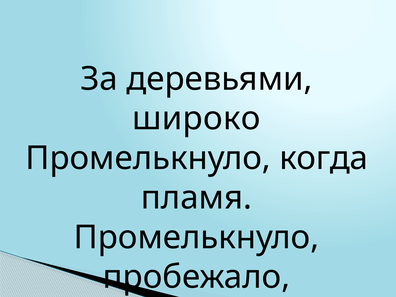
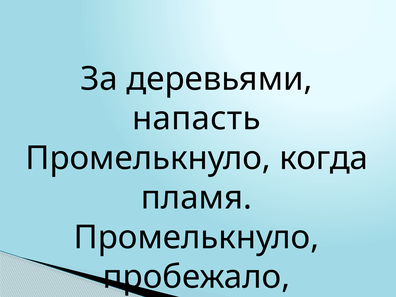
широко: широко -> напасть (196, 119)
